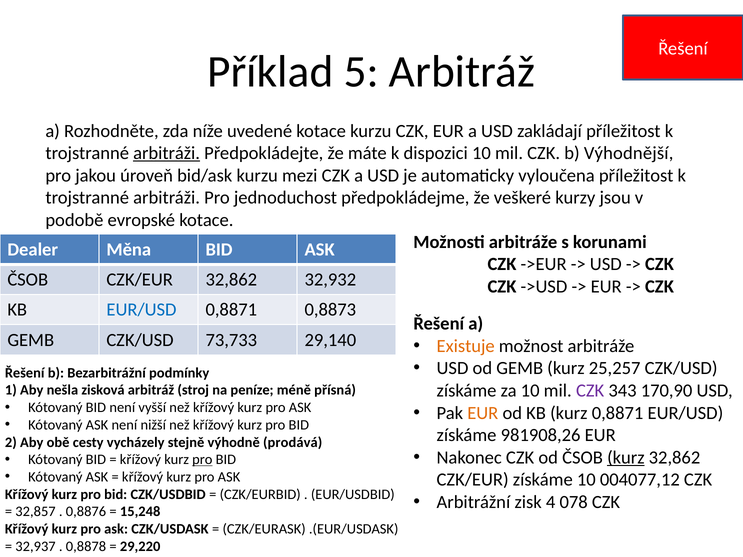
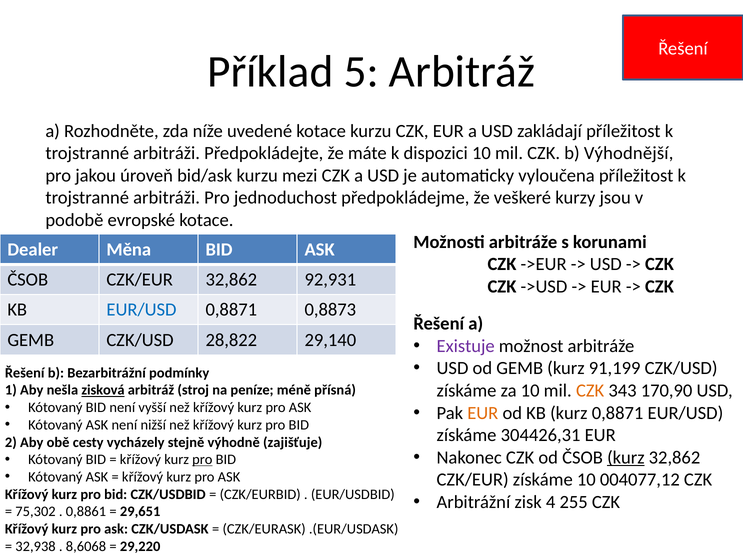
arbitráži underline: present -> none (167, 153)
32,932: 32,932 -> 92,931 (330, 280)
73,733: 73,733 -> 28,822 (231, 340)
Existuje colour: orange -> purple (466, 346)
25,257: 25,257 -> 91,199 (615, 369)
CZK colour: purple -> orange (590, 391)
zisková underline: none -> present (103, 390)
981908,26: 981908,26 -> 304426,31 (541, 435)
prodává: prodává -> zajišťuje (293, 442)
078: 078 -> 255 (574, 502)
32,857: 32,857 -> 75,302 (36, 512)
0,8876: 0,8876 -> 0,8861 (86, 512)
15,248: 15,248 -> 29,651 (140, 512)
32,937: 32,937 -> 32,938 (36, 547)
0,8878: 0,8878 -> 8,6068 (86, 547)
